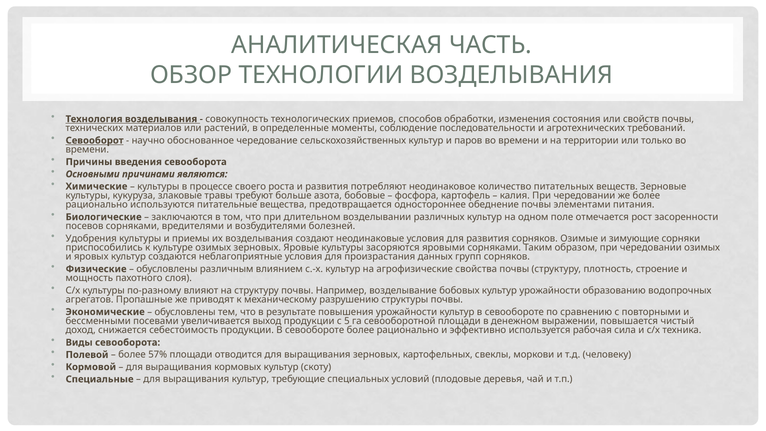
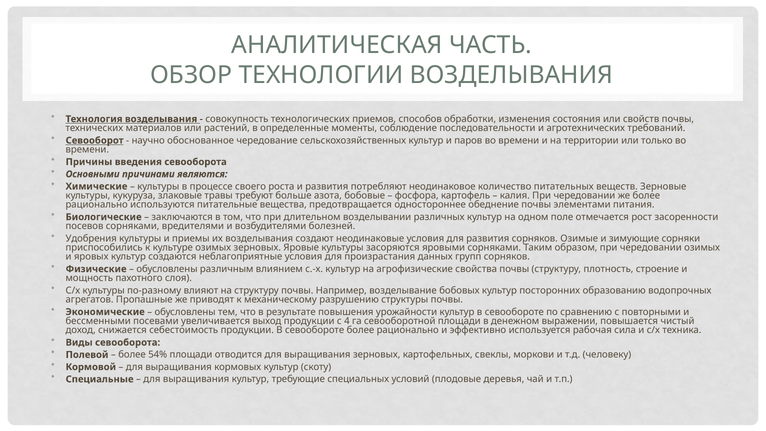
культур урожайности: урожайности -> посторонних (550, 290)
5: 5 -> 4 (347, 321)
57%: 57% -> 54% (158, 355)
